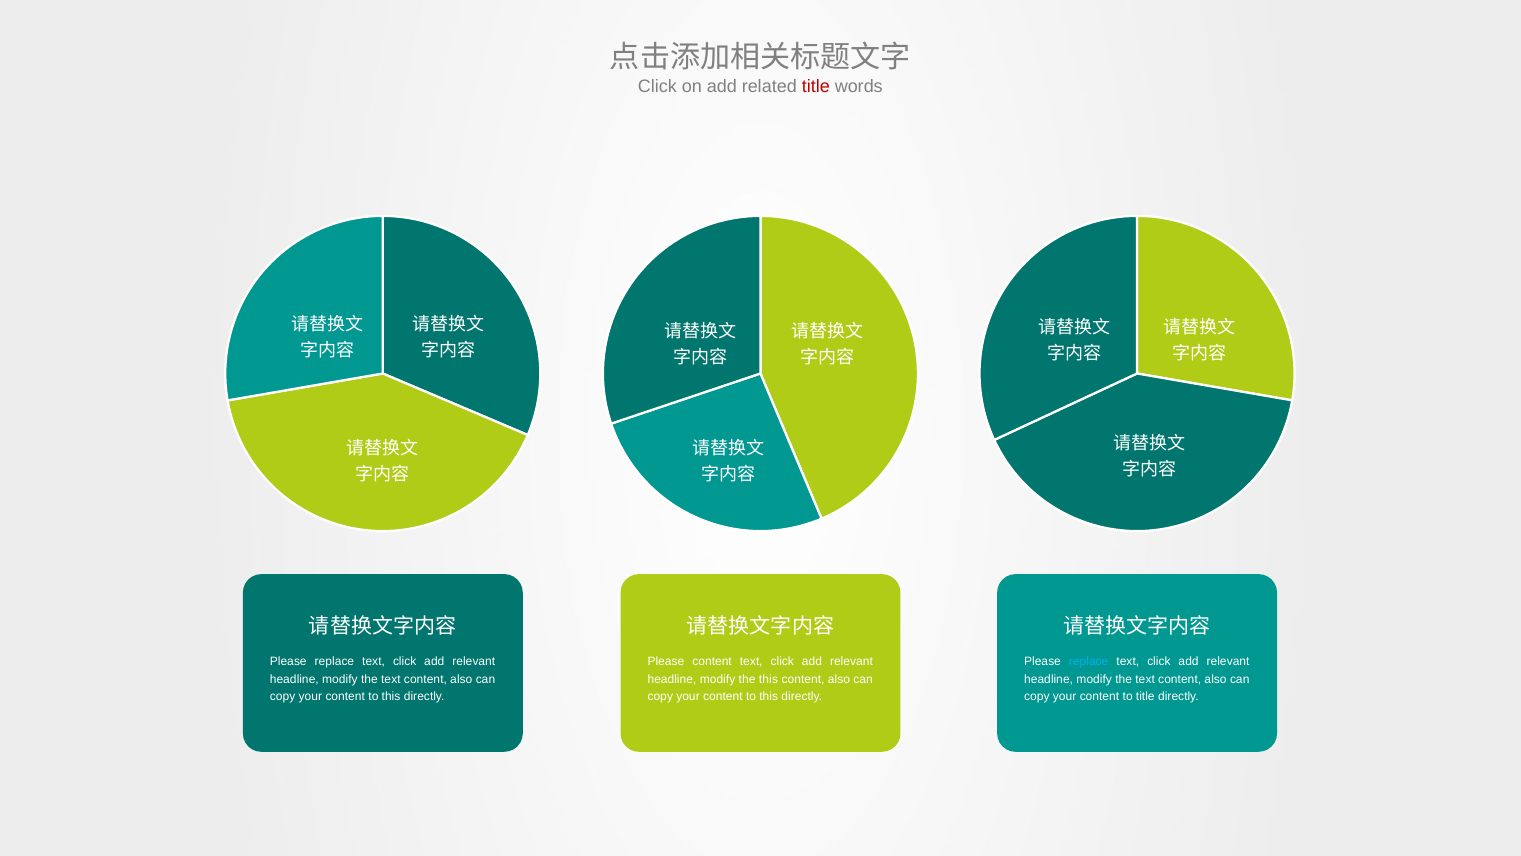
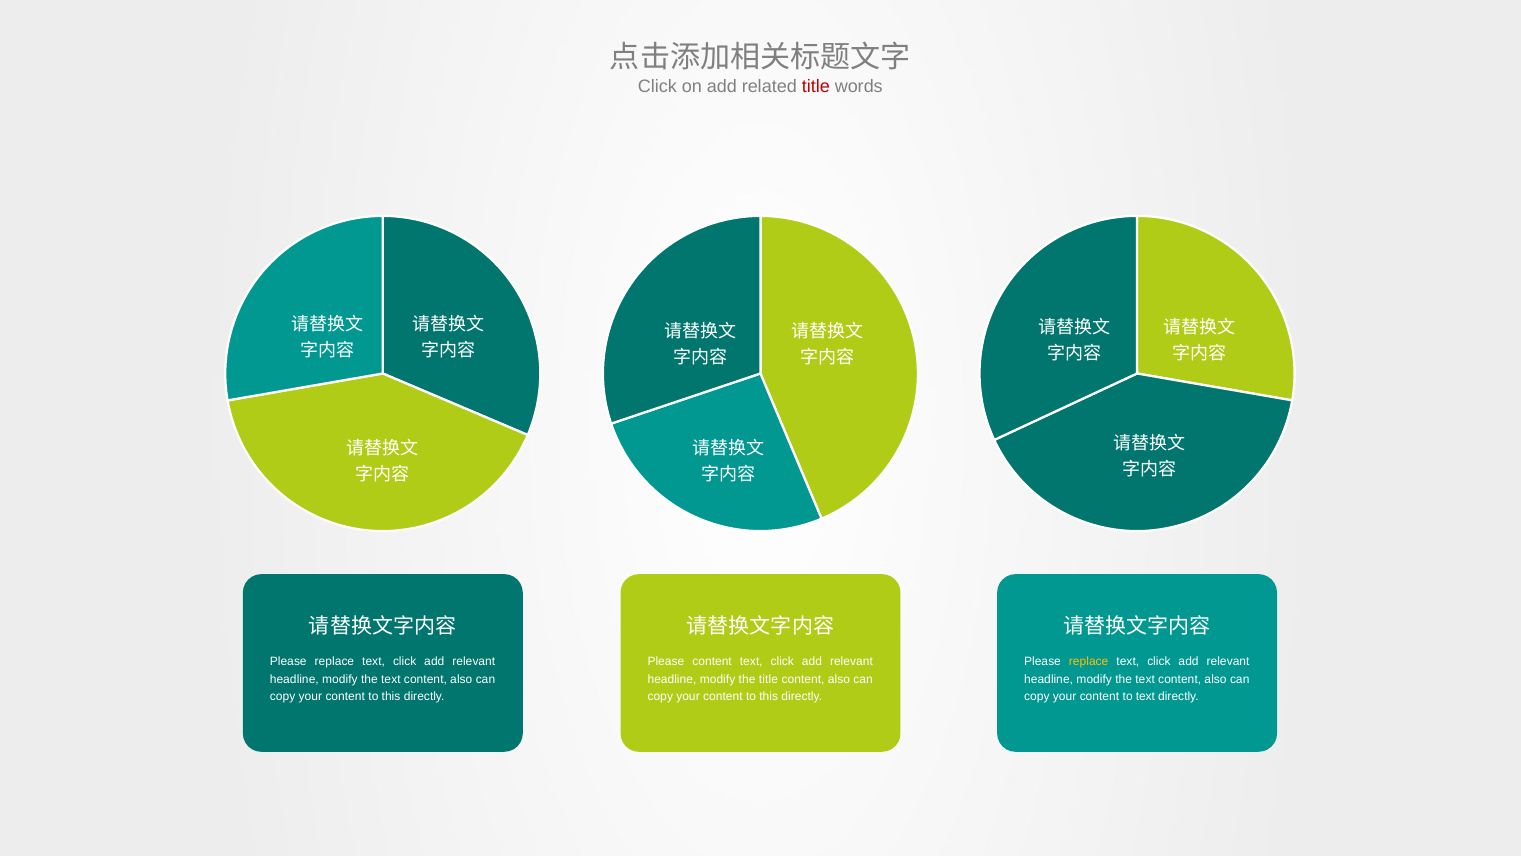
replace colour: light blue -> yellow (1089, 662)
the this: this -> title (769, 679)
to title: title -> text (1145, 696)
